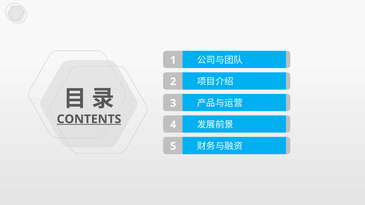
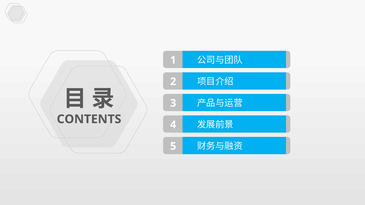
CONTENTS underline: present -> none (89, 119)
